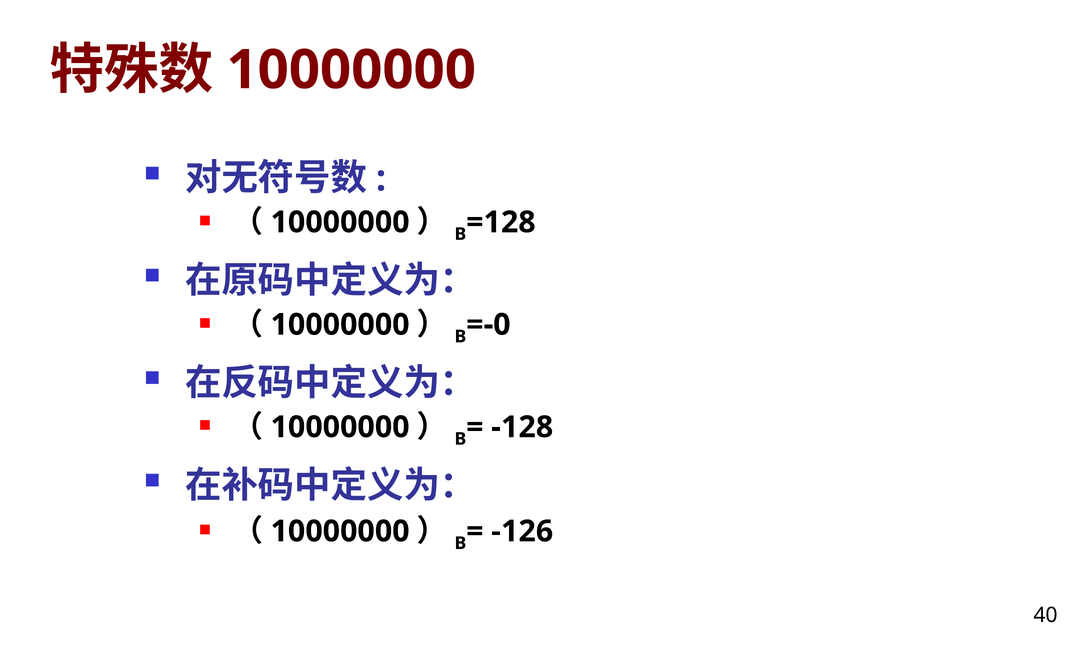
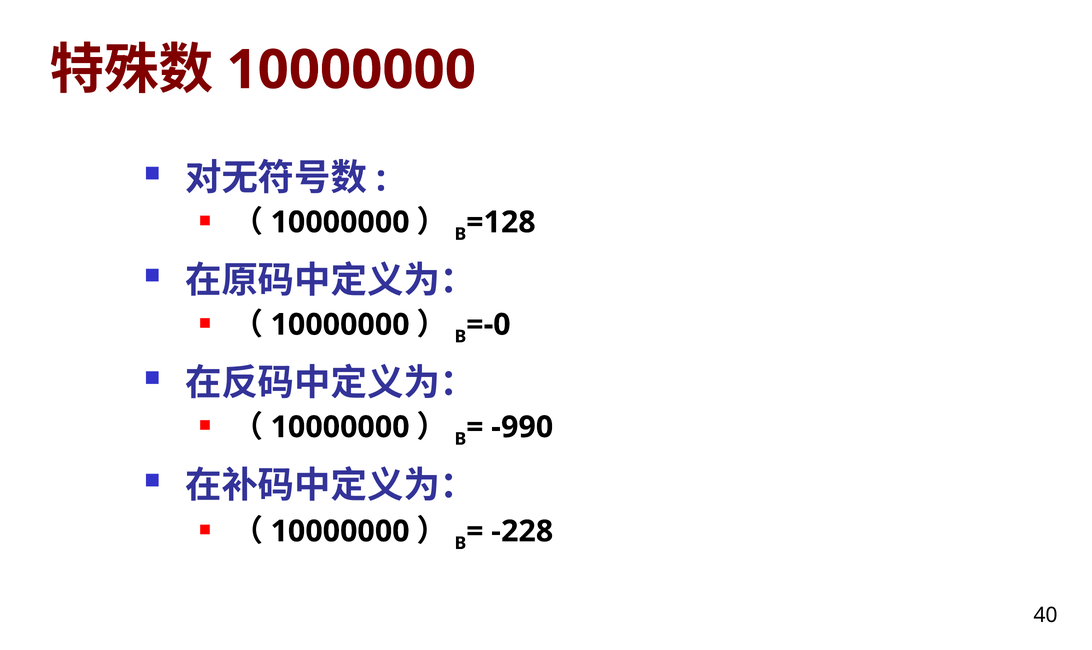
-128: -128 -> -990 (522, 427)
-126: -126 -> -228 (522, 531)
